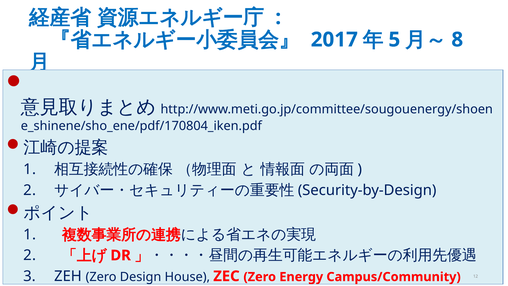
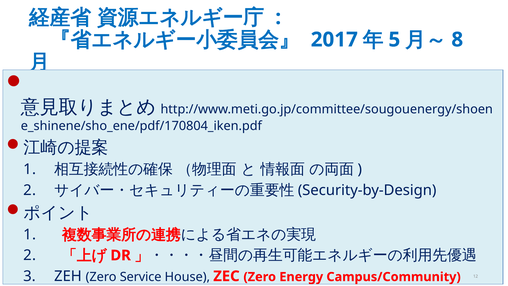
Design: Design -> Service (141, 277)
